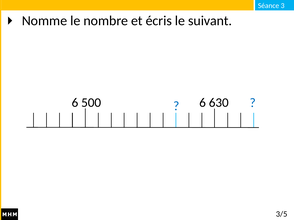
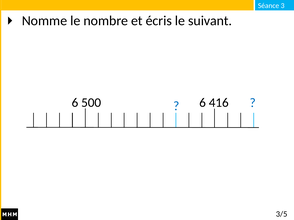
630: 630 -> 416 (219, 103)
